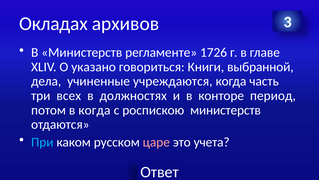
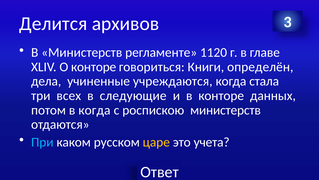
Окладах: Окладах -> Делится (53, 23)
1726: 1726 -> 1120 (214, 52)
О указано: указано -> конторе (94, 67)
выбранной: выбранной -> определён (260, 67)
часть: часть -> стала (264, 81)
должностях: должностях -> следующие (133, 95)
период: период -> данных (273, 95)
царе colour: pink -> yellow (156, 142)
